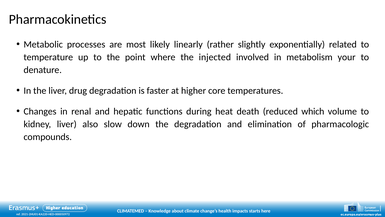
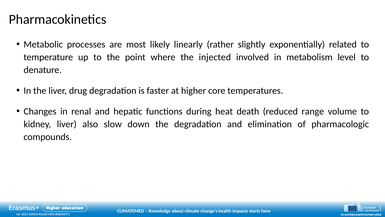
your: your -> level (347, 57)
which: which -> range (313, 111)
